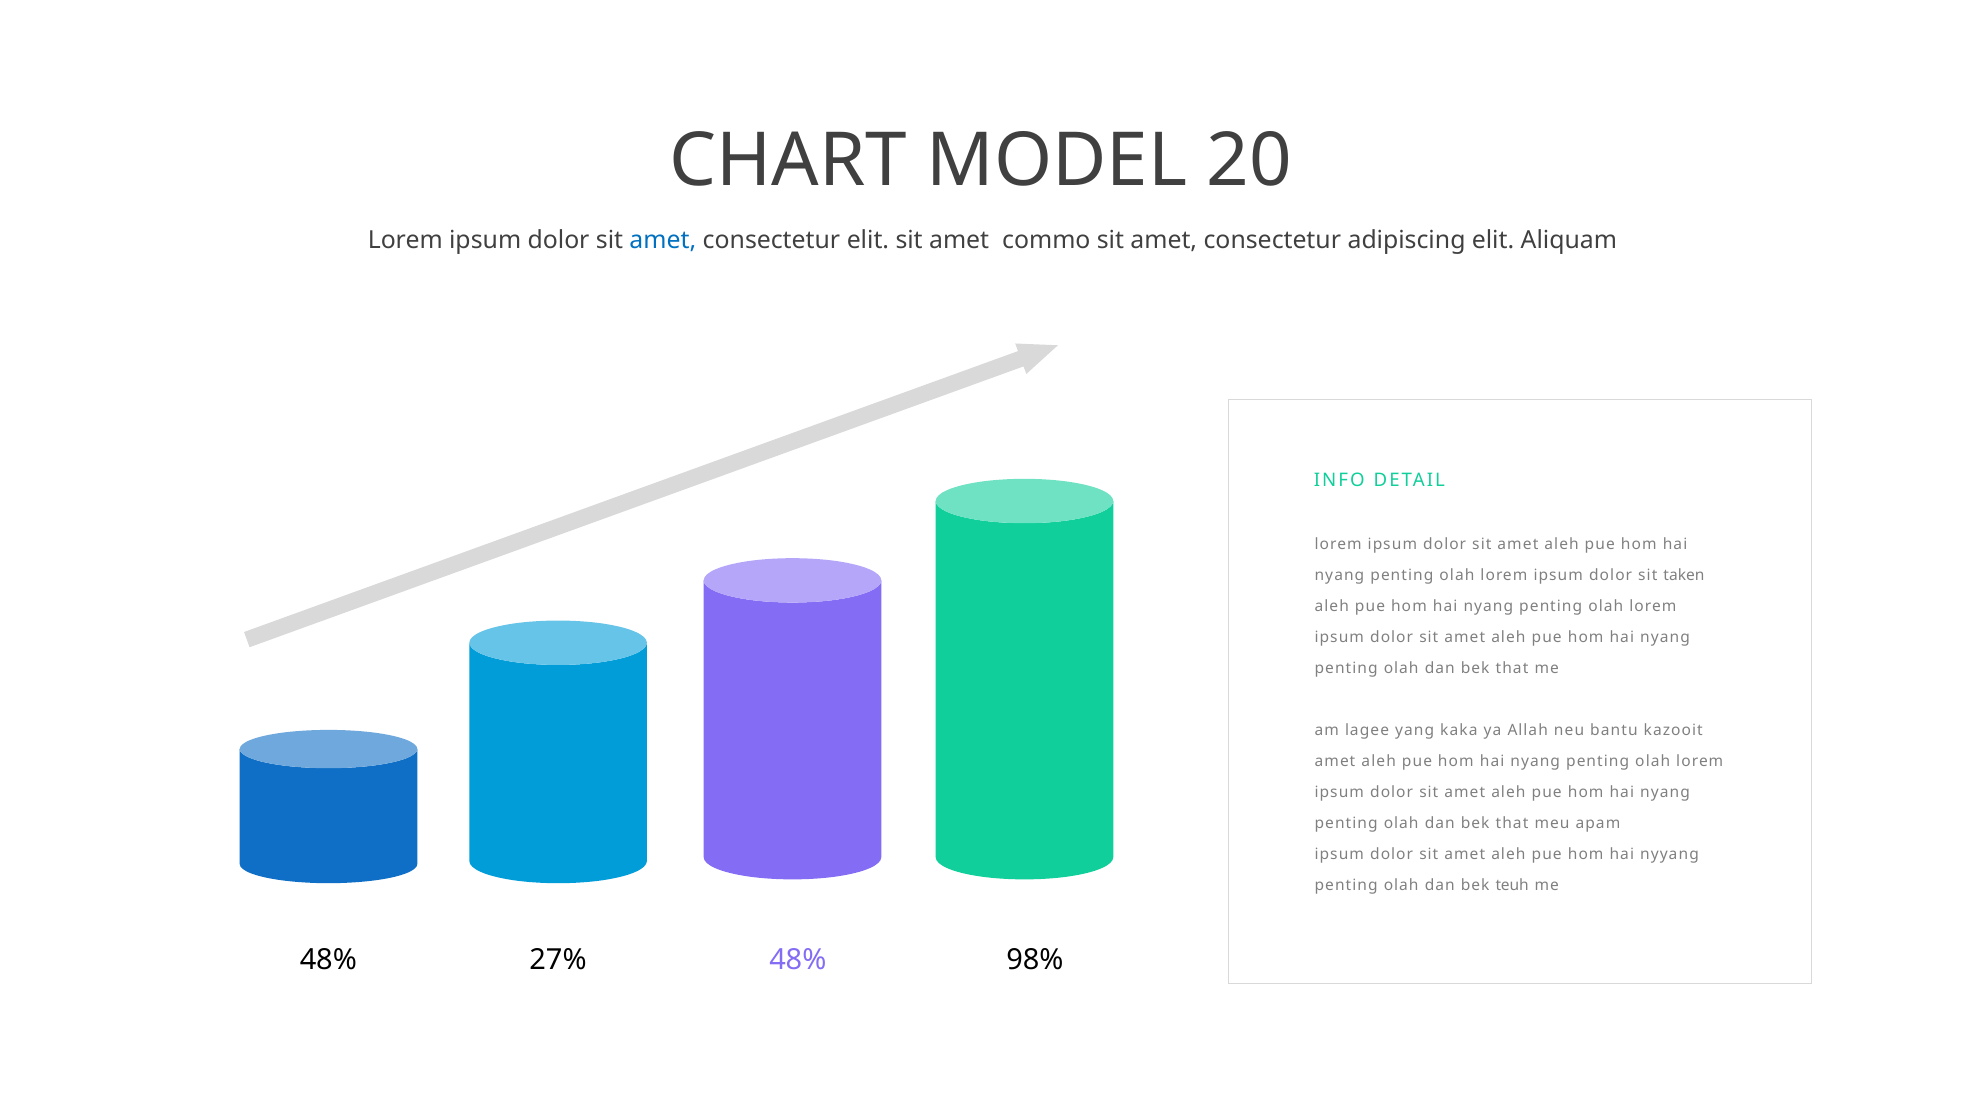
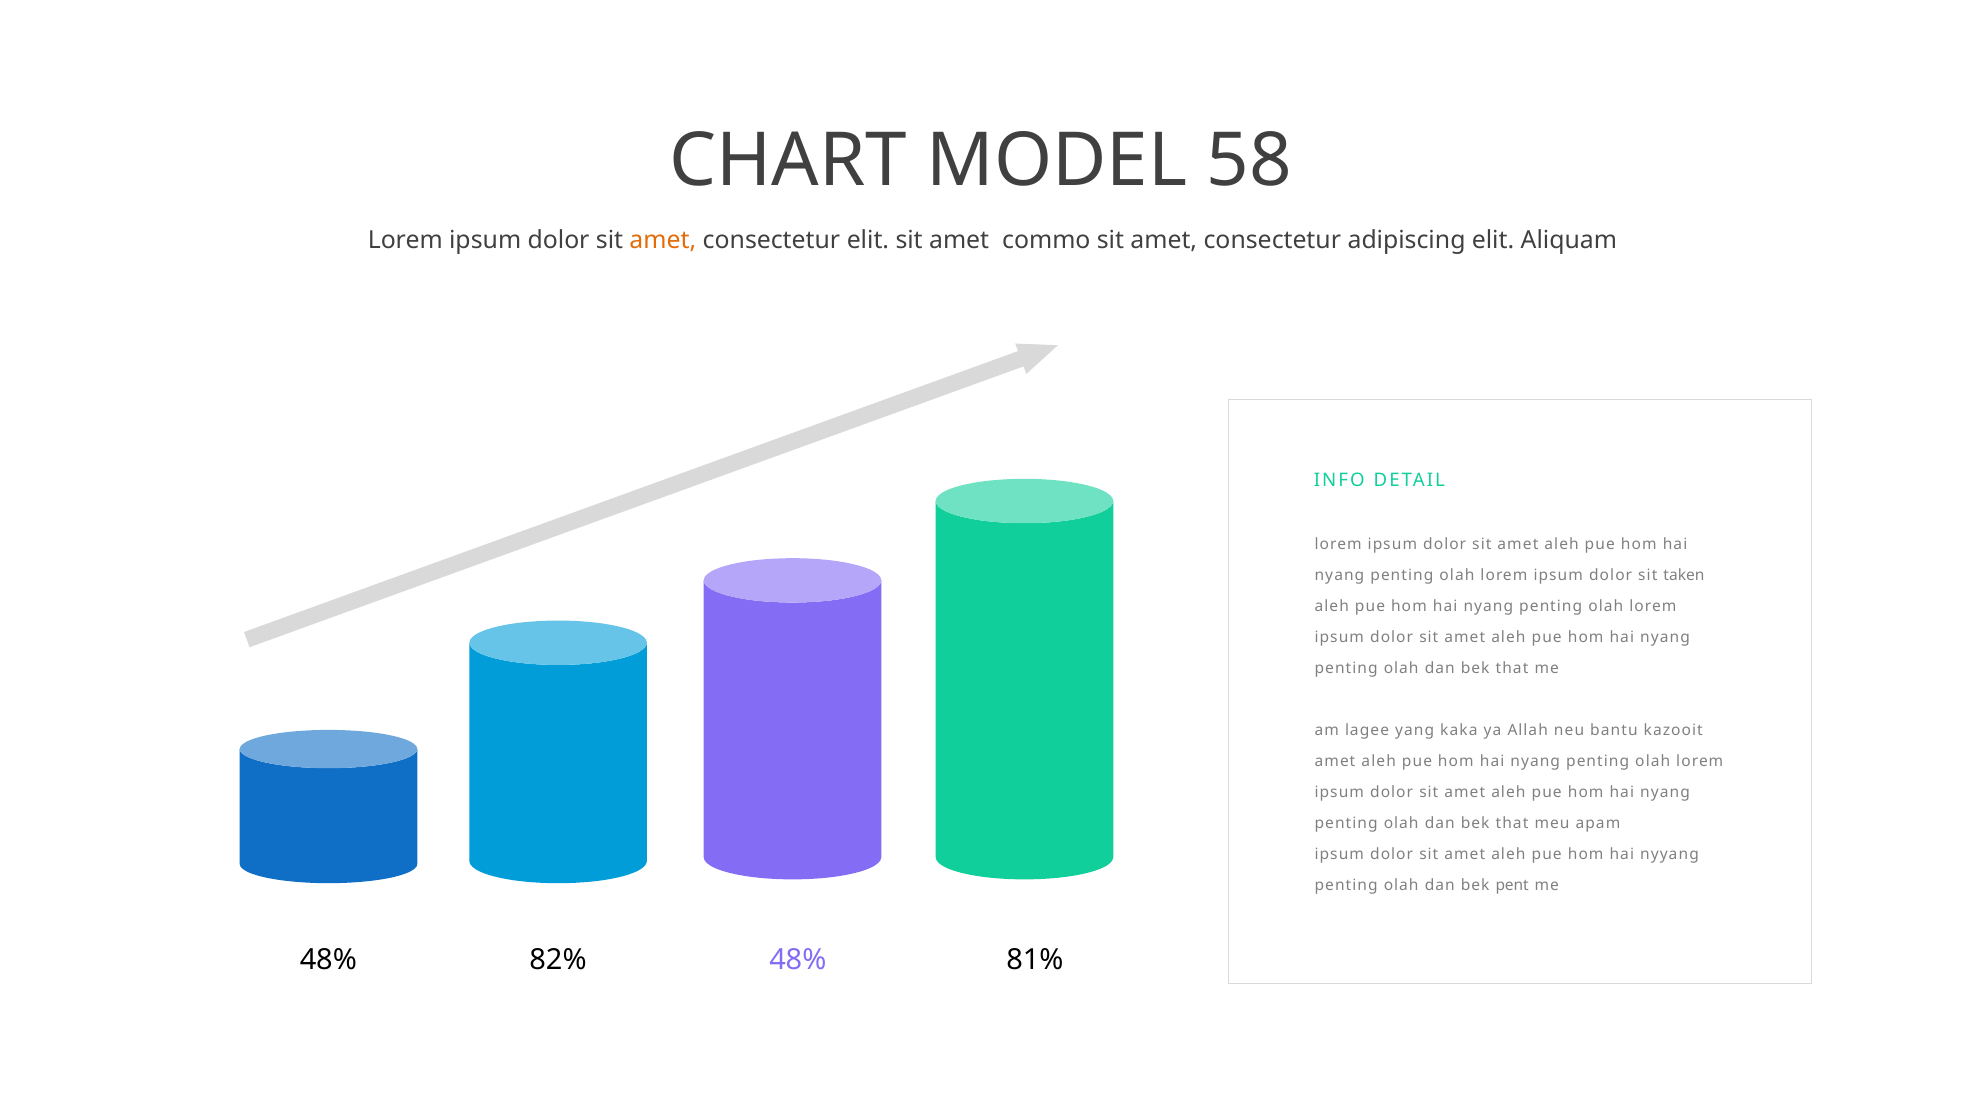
20: 20 -> 58 (1249, 161)
amet colour: blue -> orange (663, 240)
teuh: teuh -> pent (1512, 885)
27%: 27% -> 82% (558, 960)
98%: 98% -> 81% (1035, 960)
